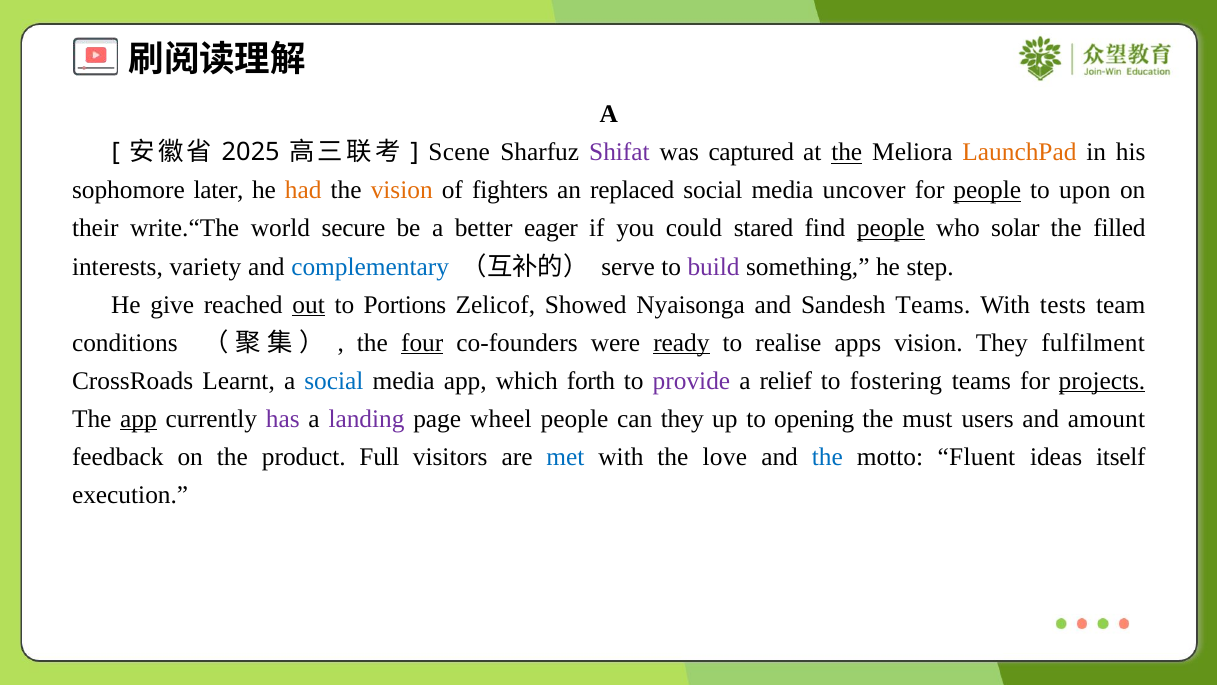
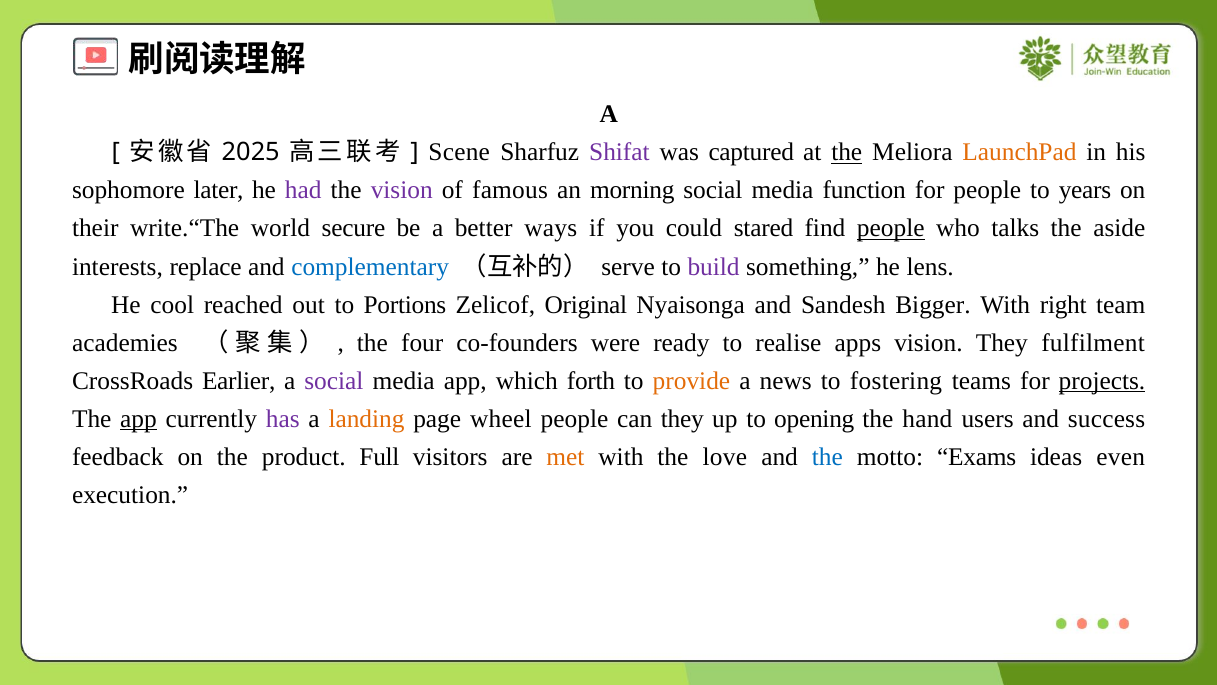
had colour: orange -> purple (303, 190)
vision colour: orange -> purple (402, 190)
fighters: fighters -> famous (510, 190)
replaced: replaced -> morning (632, 190)
uncover: uncover -> function (864, 190)
people underline: present -> none (987, 190)
upon: upon -> years (1085, 190)
eager: eager -> ways (551, 228)
solar: solar -> talks (1015, 228)
filled: filled -> aside (1119, 228)
variety: variety -> replace (206, 266)
step: step -> lens (930, 266)
give: give -> cool (172, 304)
out underline: present -> none (309, 304)
Showed: Showed -> Original (586, 304)
Sandesh Teams: Teams -> Bigger (933, 304)
tests: tests -> right (1063, 304)
conditions: conditions -> academies (125, 342)
four underline: present -> none (422, 342)
ready underline: present -> none (681, 342)
Learnt: Learnt -> Earlier (239, 381)
social colour: blue -> purple (334, 381)
provide colour: purple -> orange (691, 381)
relief: relief -> news (786, 381)
landing colour: purple -> orange (367, 419)
must: must -> hand (927, 419)
amount: amount -> success (1107, 419)
met colour: blue -> orange (565, 457)
Fluent: Fluent -> Exams (977, 457)
itself: itself -> even (1121, 457)
